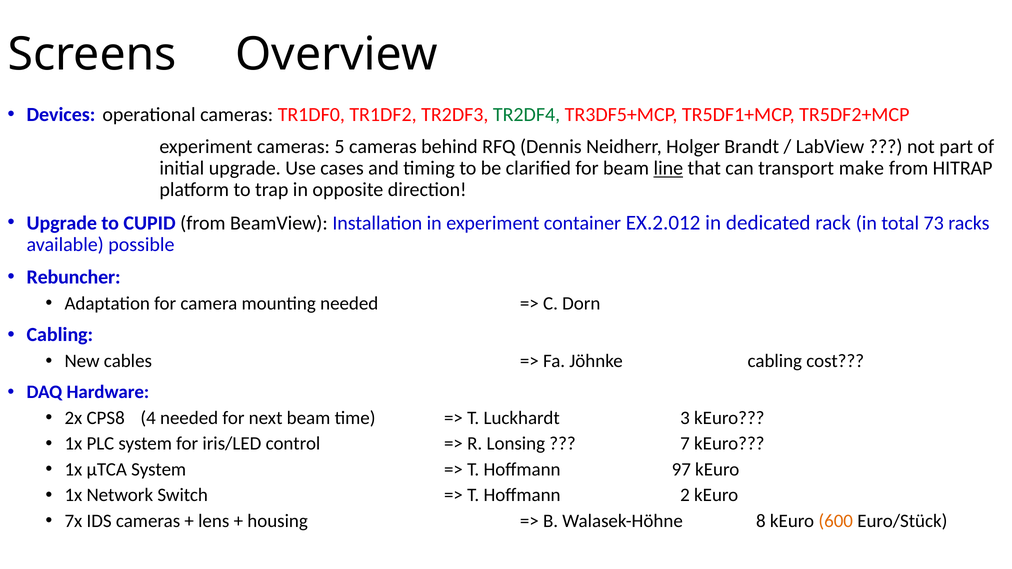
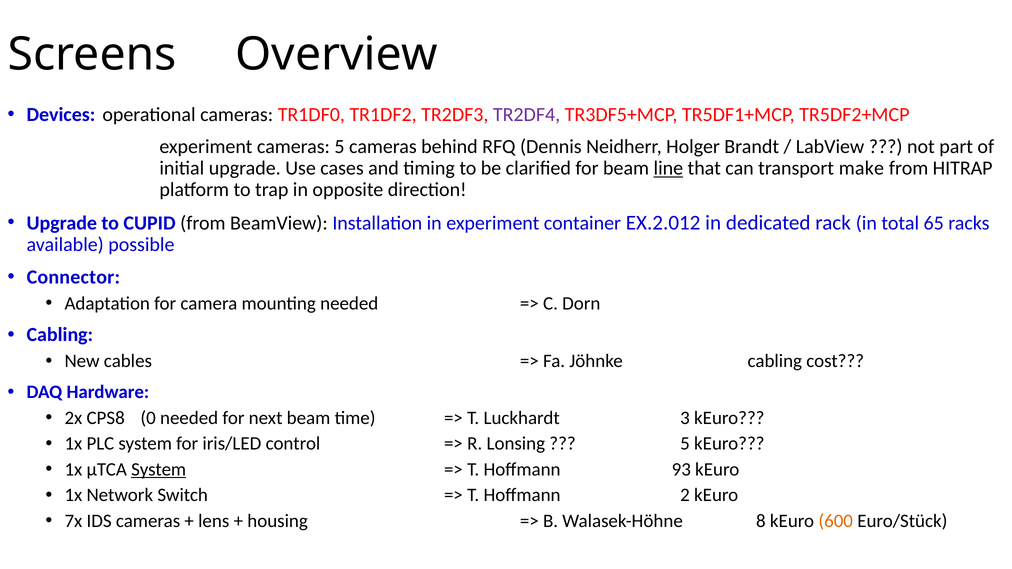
TR2DF4 colour: green -> purple (527, 115)
73: 73 -> 65 (934, 223)
Rebuncher: Rebuncher -> Connector (73, 277)
4: 4 -> 0 (148, 418)
7: 7 -> 5 (685, 444)
System underline: none -> present (159, 470)
97: 97 -> 93 (681, 470)
